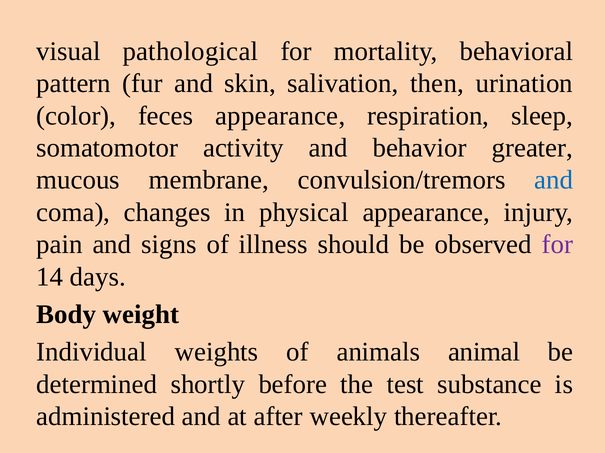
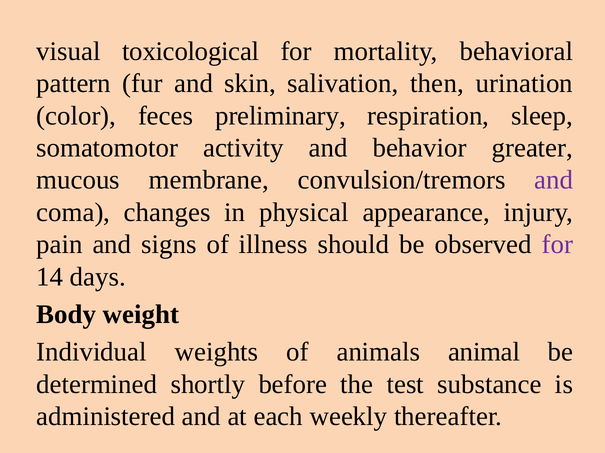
pathological: pathological -> toxicological (191, 51)
feces appearance: appearance -> preliminary (281, 116)
and colour: blue -> purple (554, 180)
after: after -> each (278, 417)
